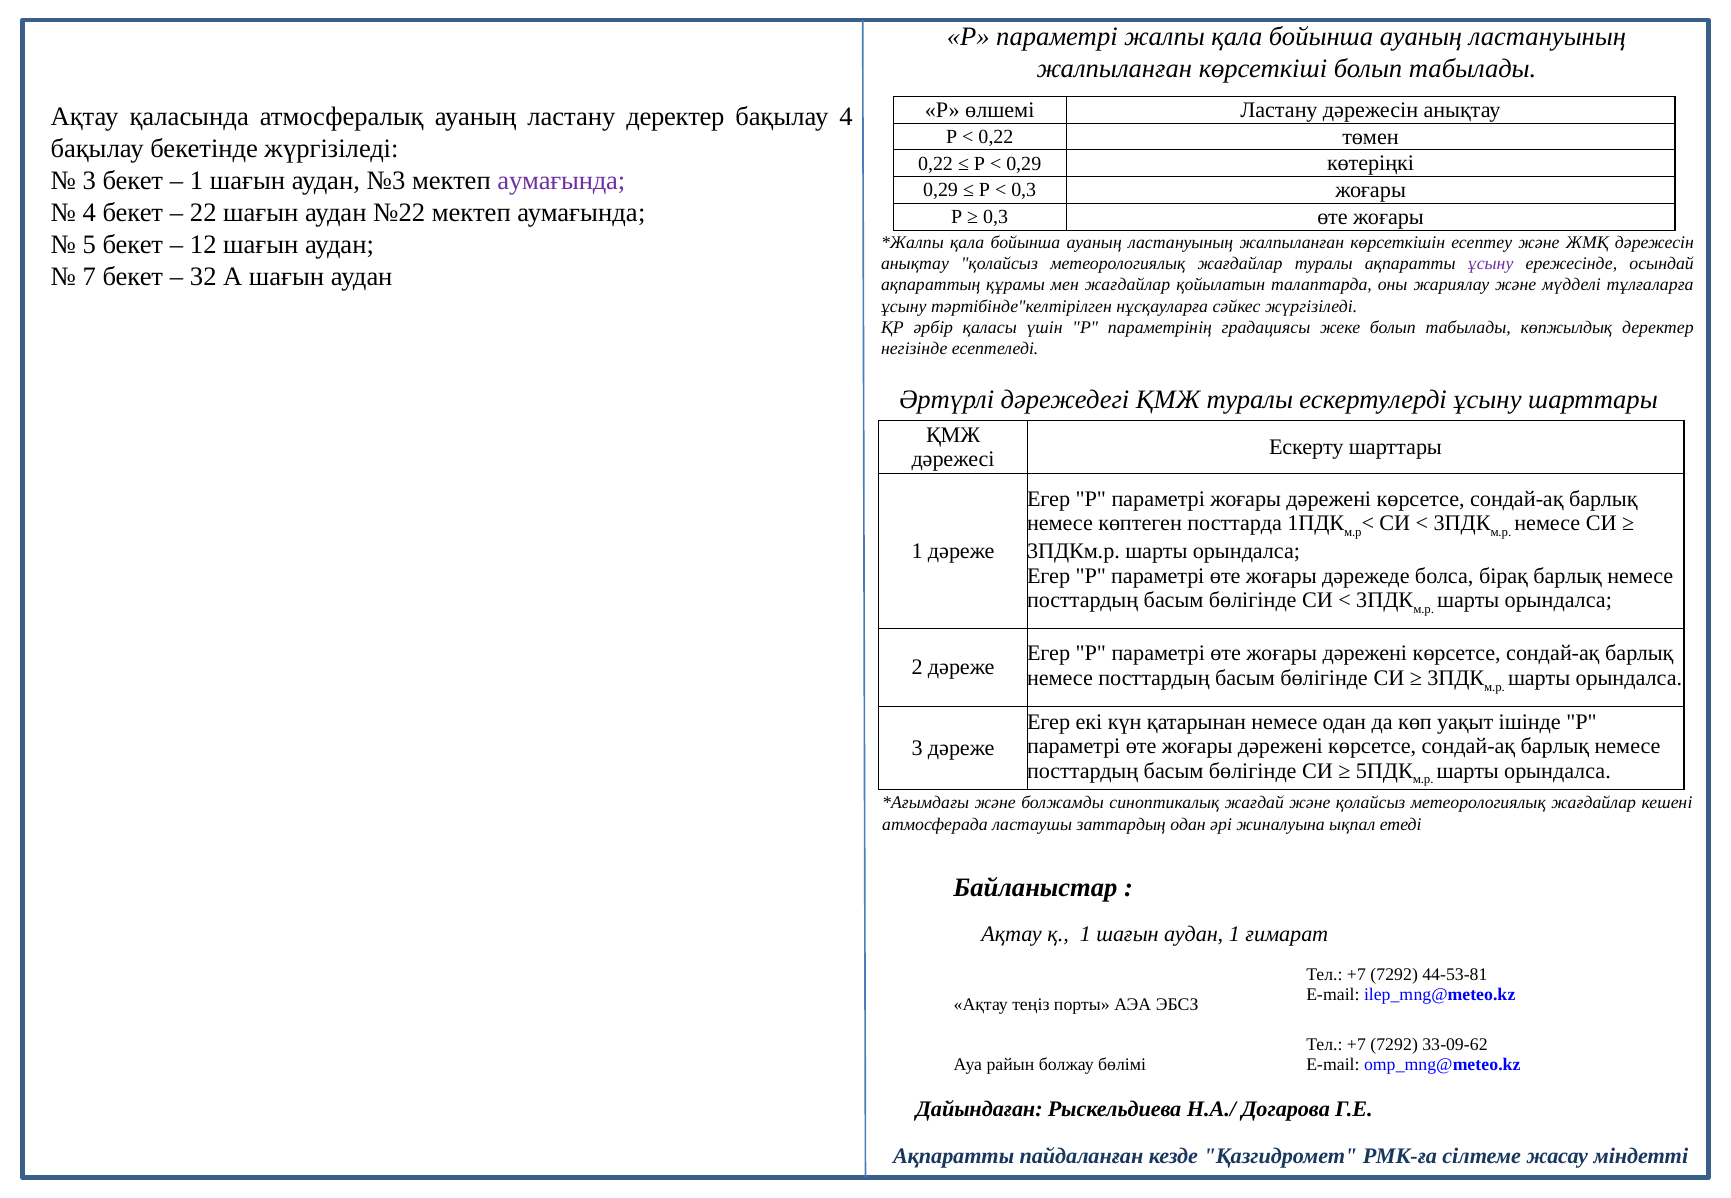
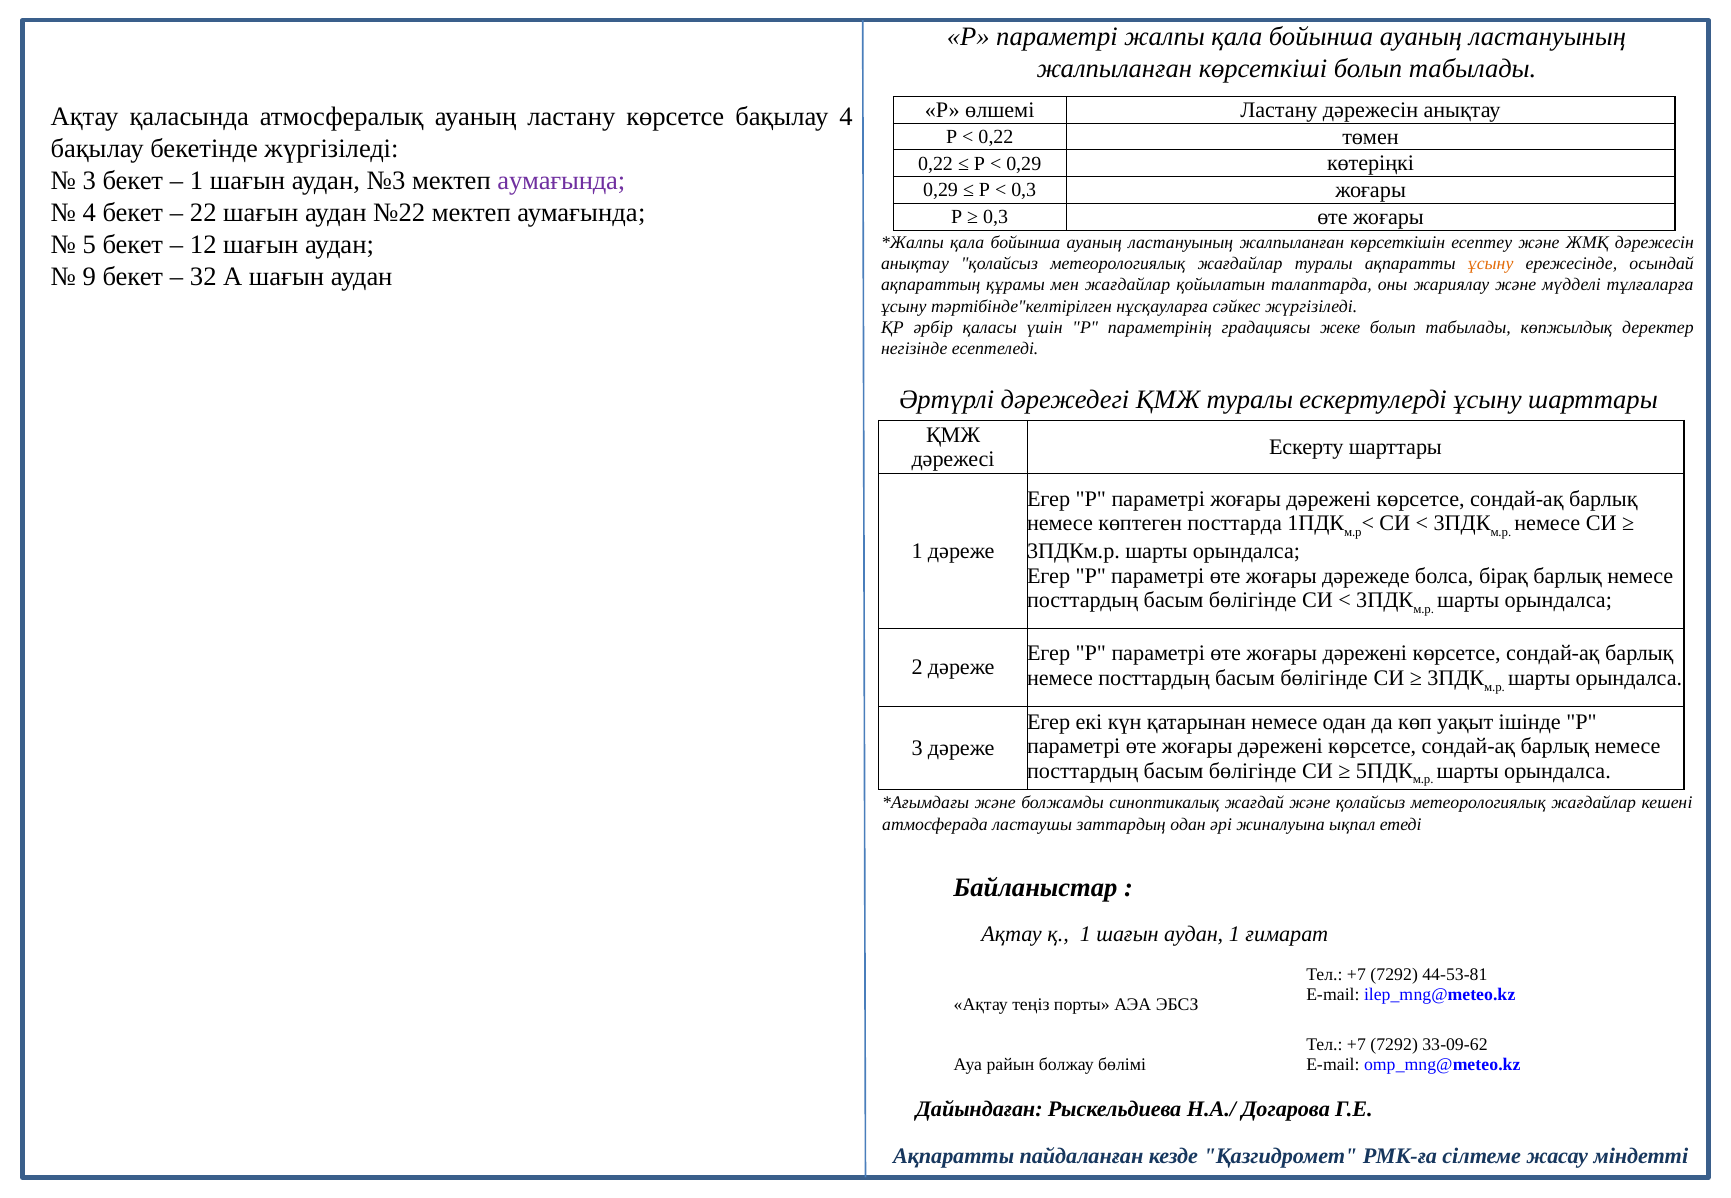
ластану деректер: деректер -> көрсетсе (675, 117)
ұсыну colour: purple -> orange (1491, 264)
7: 7 -> 9 (89, 277)
